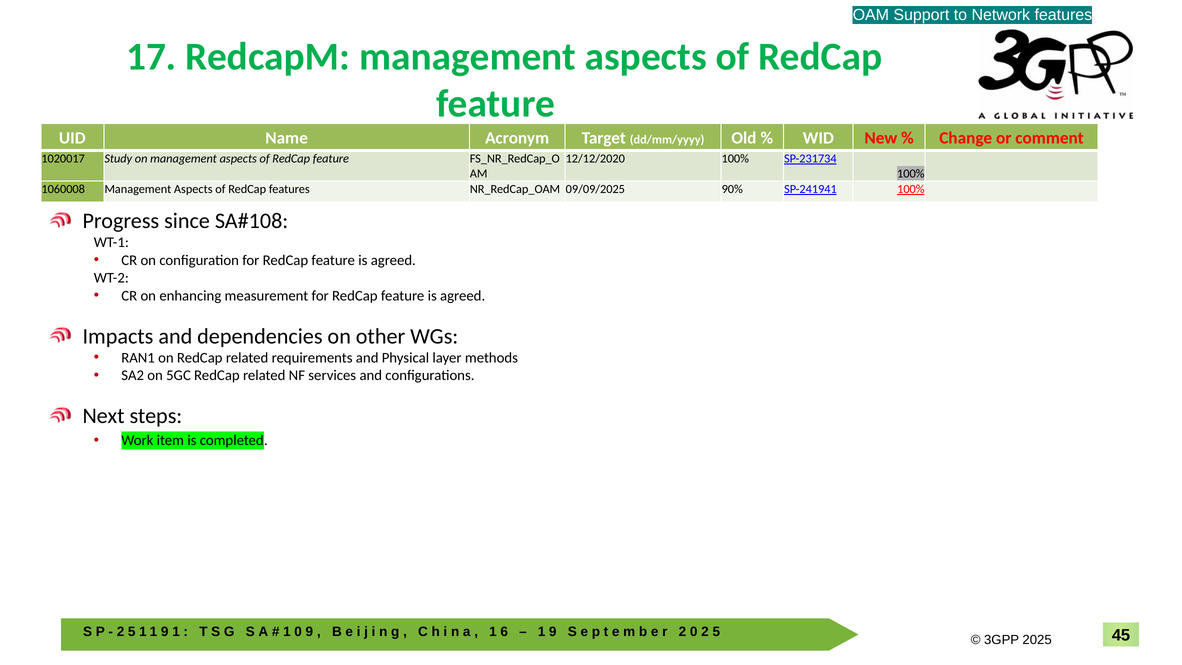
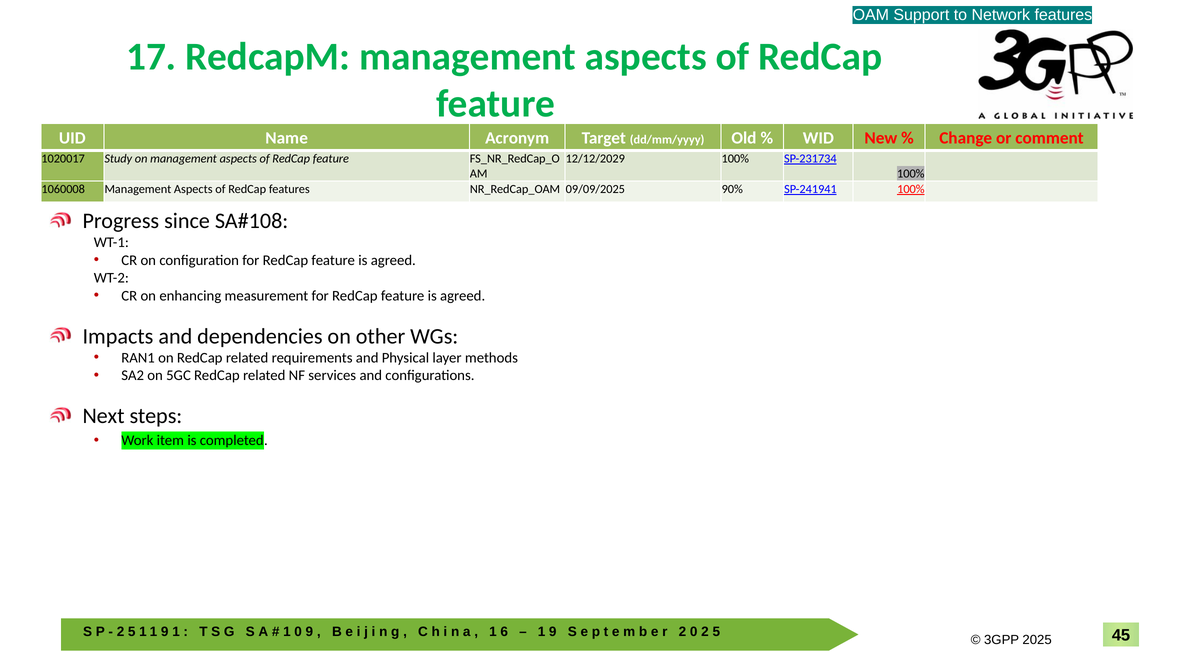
12/12/2020: 12/12/2020 -> 12/12/2029 (595, 159)
